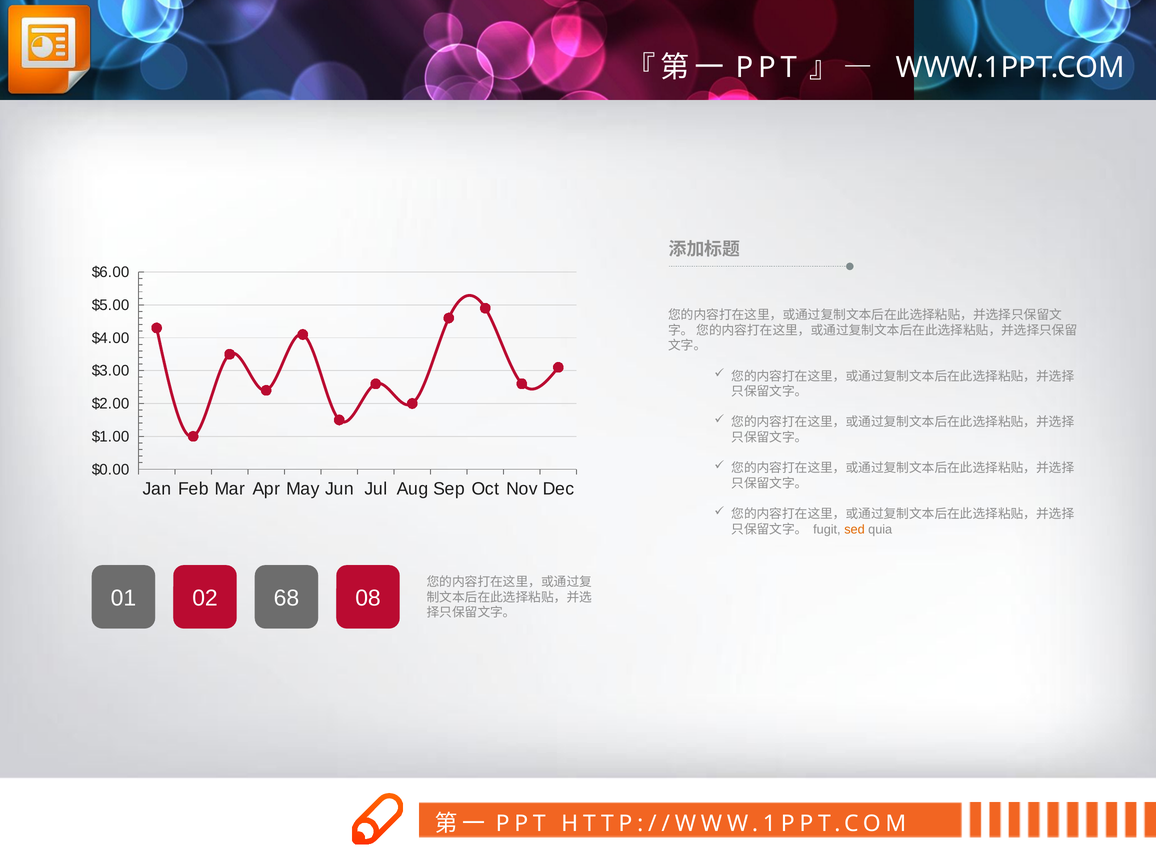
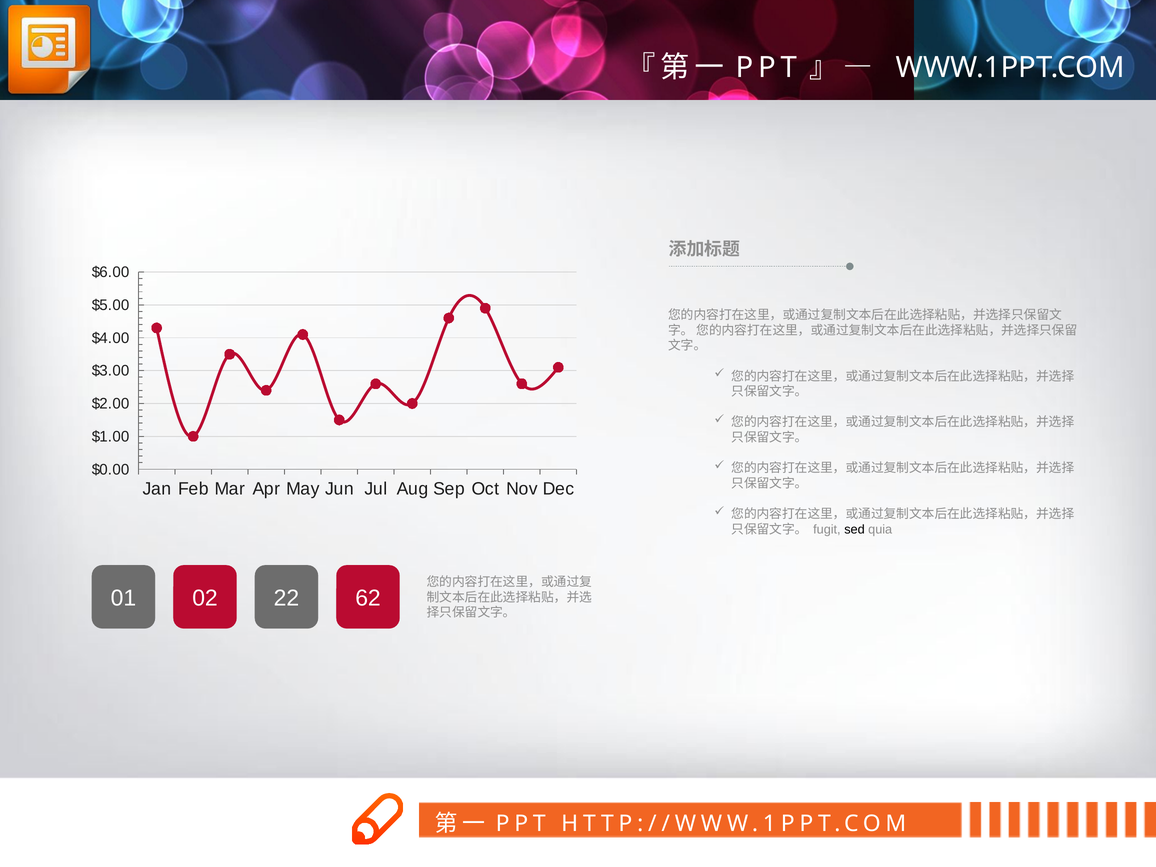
sed colour: orange -> black (854, 529)
68: 68 -> 22 (286, 598)
08: 08 -> 62 (368, 598)
